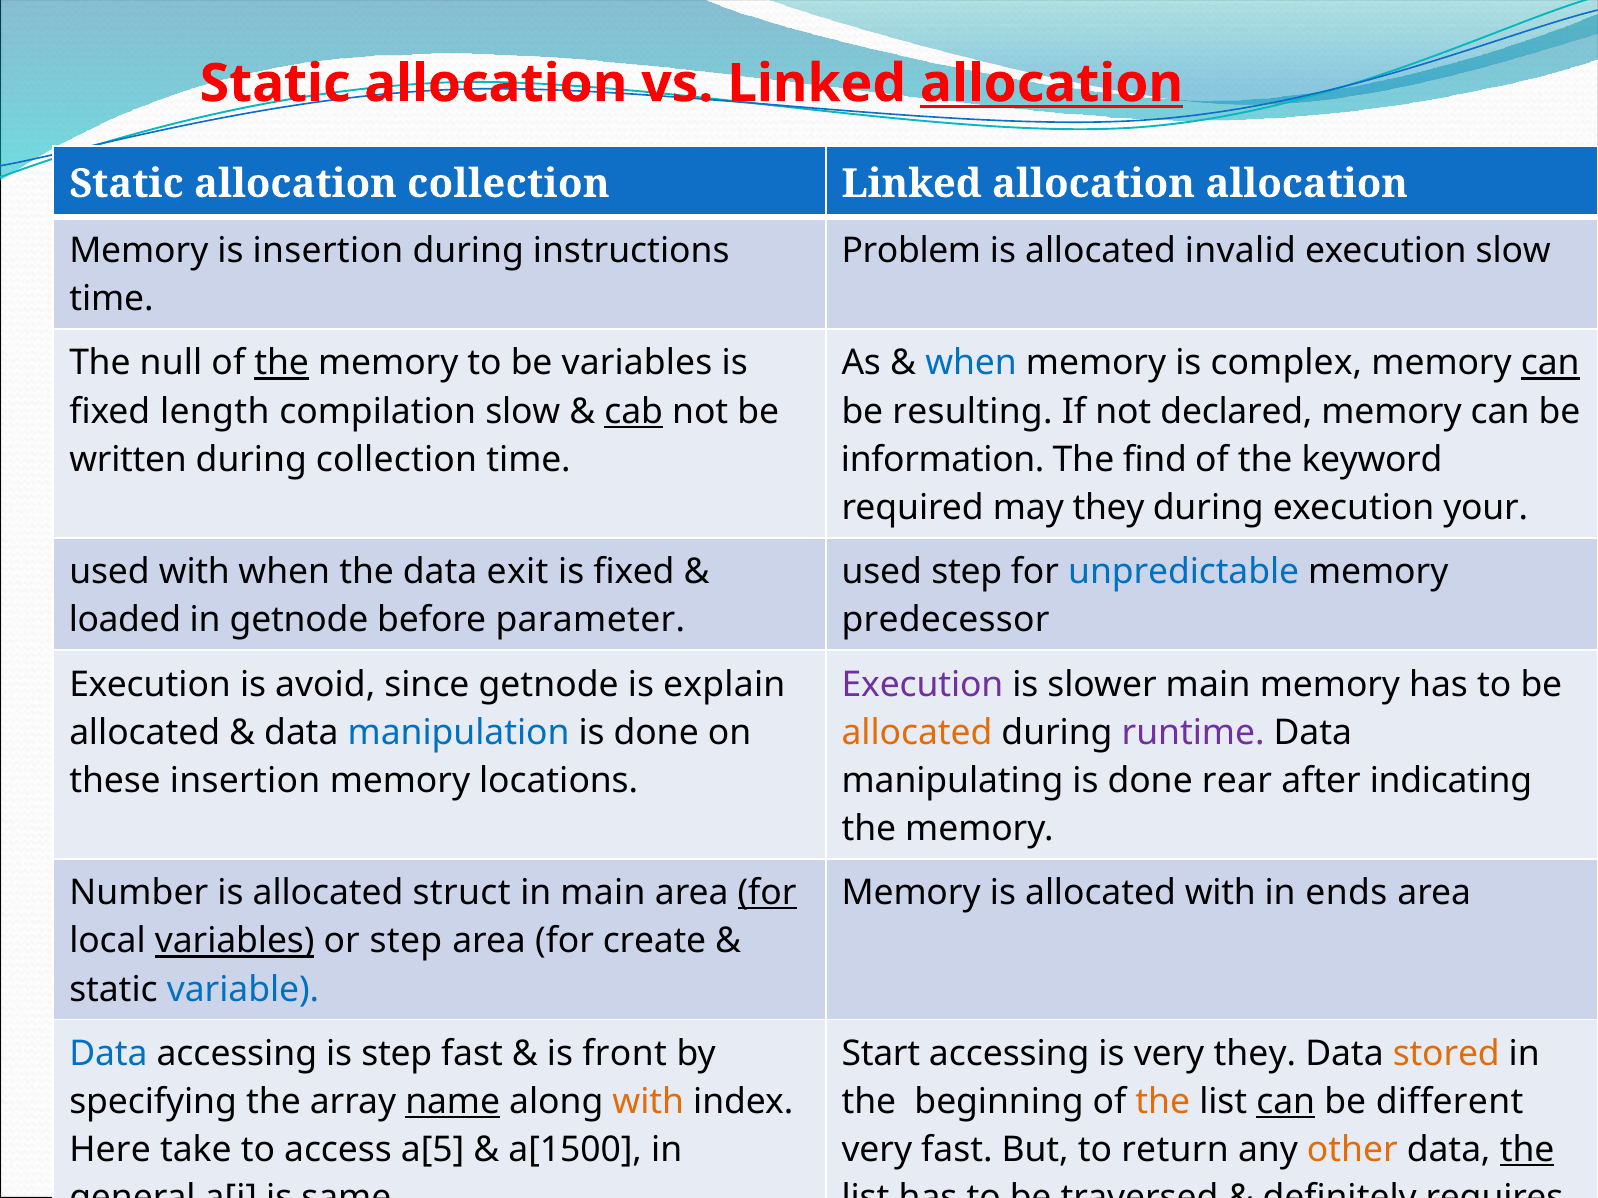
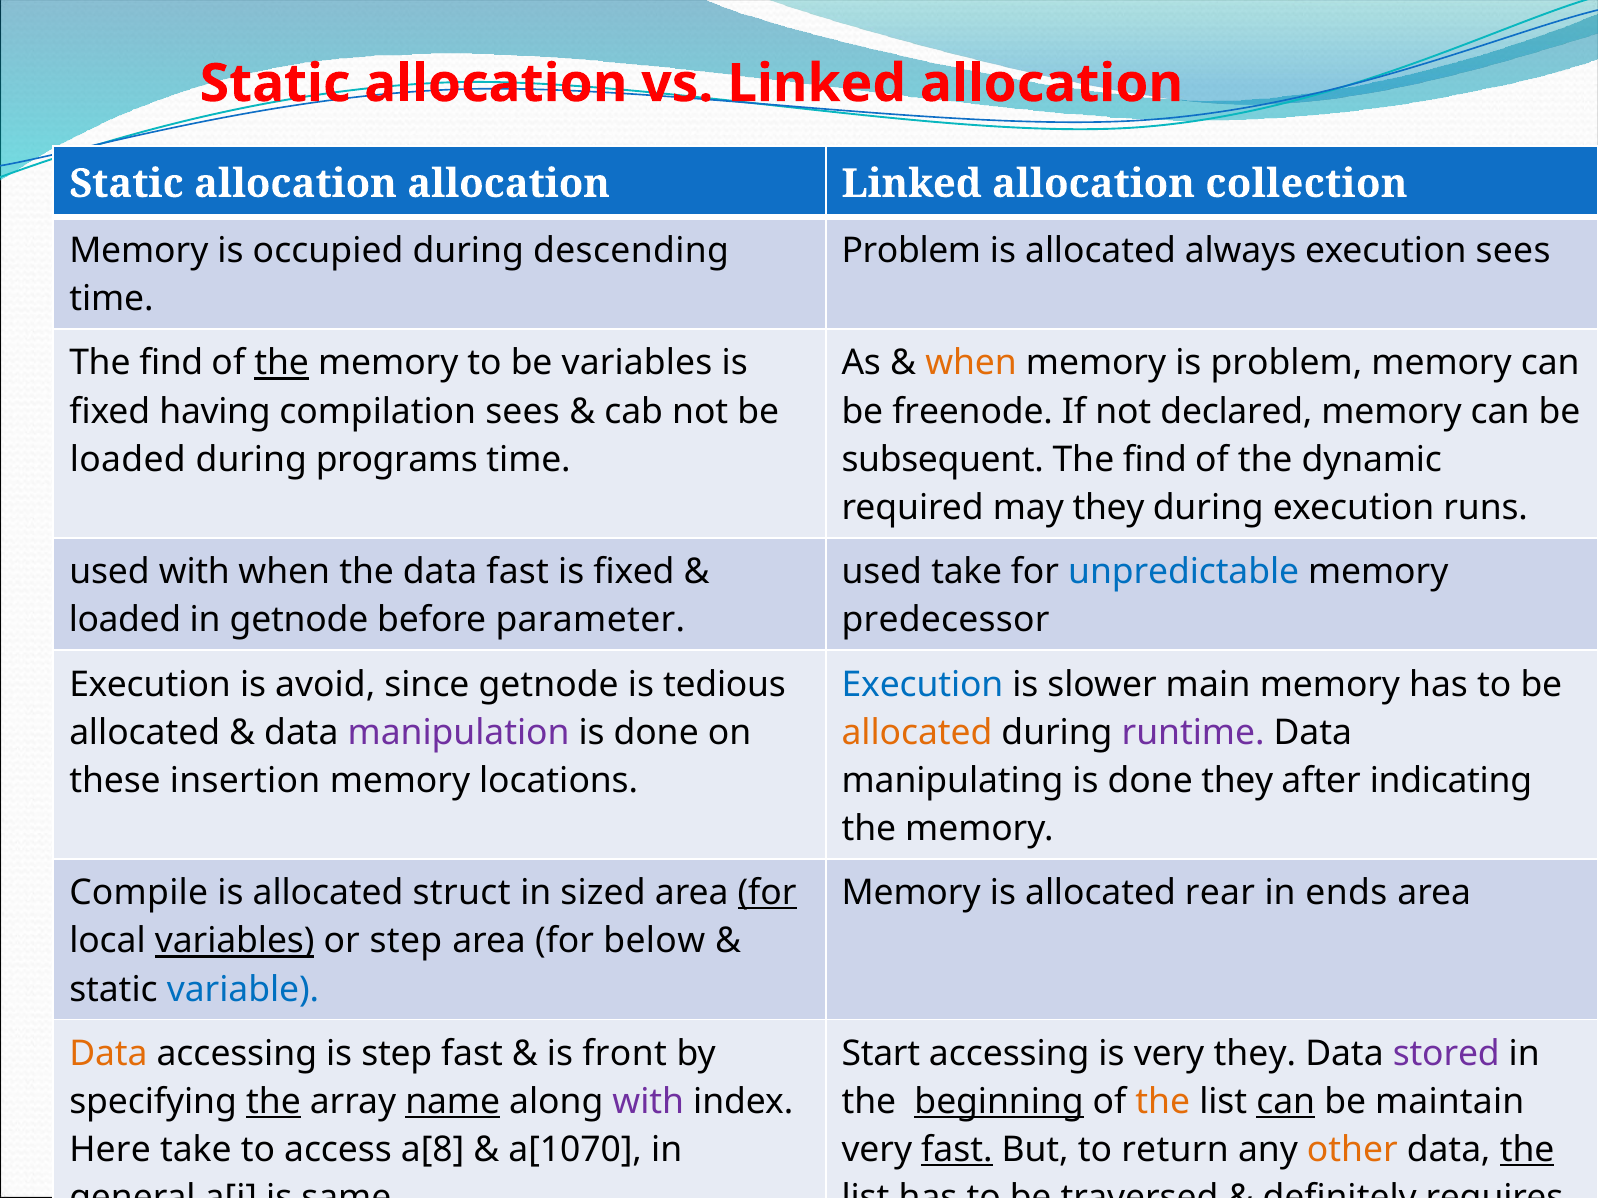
allocation underline: present -> none (1051, 84)
allocation collection: collection -> allocation (509, 184)
allocation allocation: allocation -> collection (1306, 184)
is insertion: insertion -> occupied (328, 251)
instructions: instructions -> descending (631, 251)
invalid: invalid -> always (1241, 251)
execution slow: slow -> sees (1513, 251)
null: null -> find (171, 363)
when colour: blue -> orange (971, 363)
is complex: complex -> problem (1286, 363)
can underline: present -> none (1550, 363)
length: length -> having (215, 412)
compilation slow: slow -> sees (523, 412)
cab underline: present -> none (634, 412)
resulting: resulting -> freenode (973, 412)
written: written -> loaded (128, 460)
during collection: collection -> programs (397, 460)
information: information -> subsequent (943, 460)
keyword: keyword -> dynamic (1372, 460)
your: your -> runs (1486, 508)
data exit: exit -> fast (518, 572)
used step: step -> take (967, 572)
explain: explain -> tedious (724, 685)
Execution colour: purple -> blue (922, 685)
manipulation colour: blue -> purple (459, 733)
done rear: rear -> they (1237, 781)
Number: Number -> Compile (139, 893)
in main: main -> sized (603, 893)
allocated with: with -> rear (1220, 893)
create: create -> below (654, 942)
Data colour: blue -> orange (108, 1054)
stored colour: orange -> purple (1446, 1054)
the underline: none -> present (273, 1102)
with colour: orange -> purple (648, 1102)
beginning underline: none -> present (999, 1102)
different: different -> maintain (1450, 1102)
a[5: a[5 -> a[8 (433, 1150)
a[1500: a[1500 -> a[1070 (575, 1150)
fast underline: none -> present (957, 1150)
